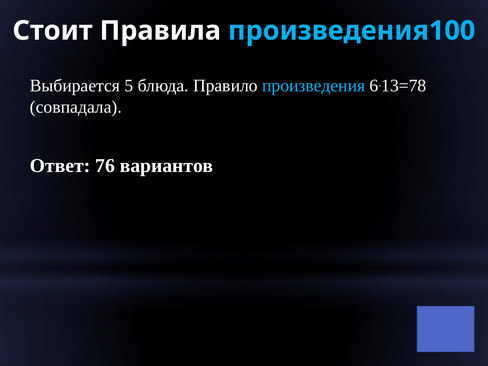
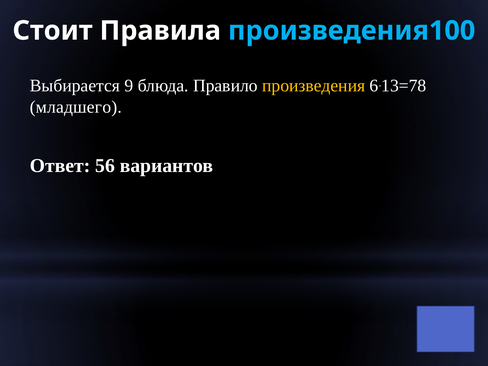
5: 5 -> 9 (129, 86)
произведения colour: light blue -> yellow (314, 86)
совпадала: совпадала -> младшего (76, 107)
76: 76 -> 56 (105, 166)
